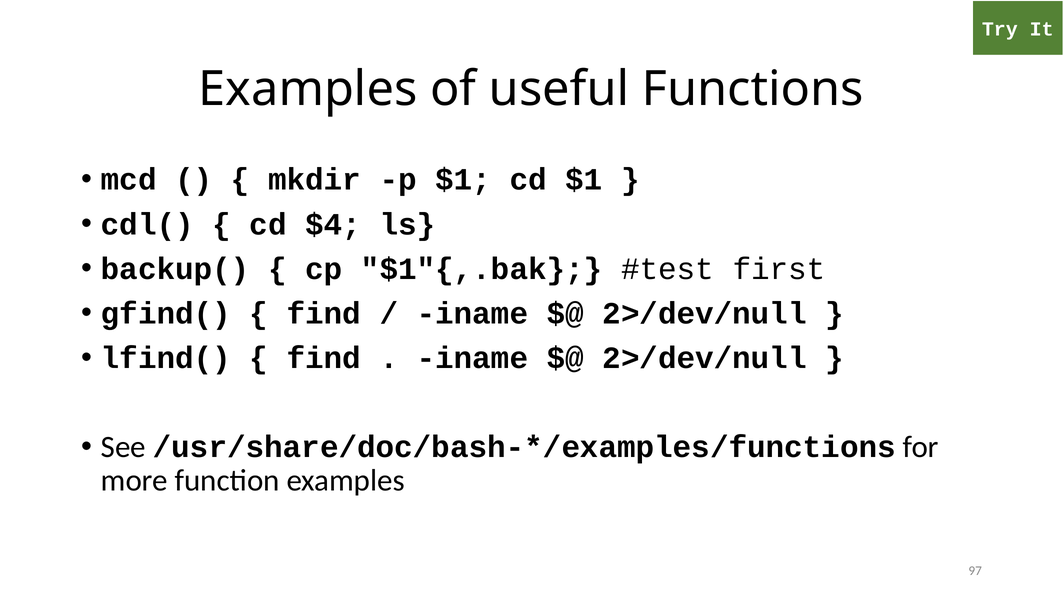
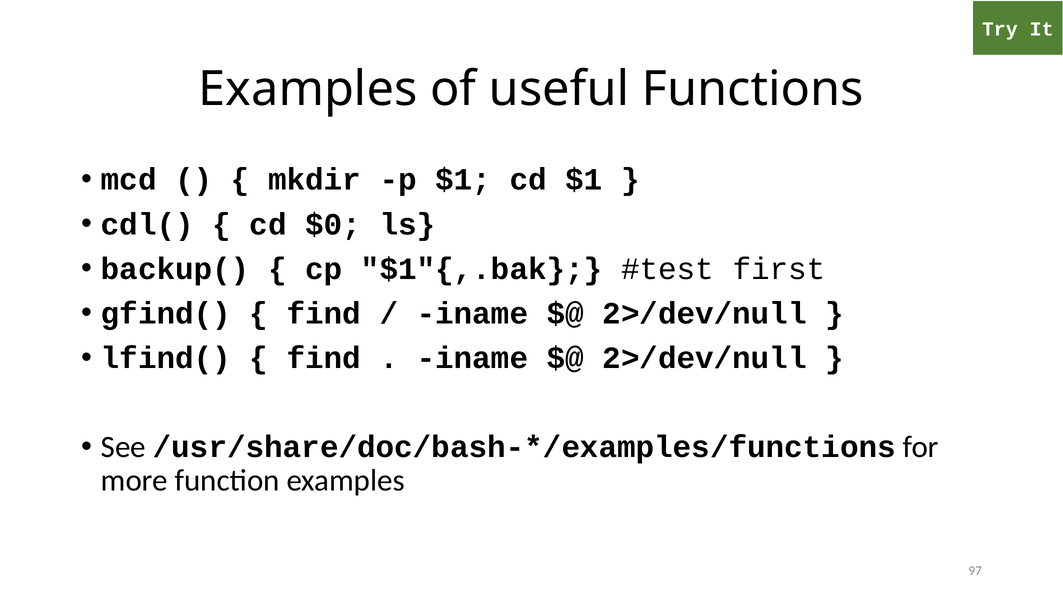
$4: $4 -> $0 (333, 224)
